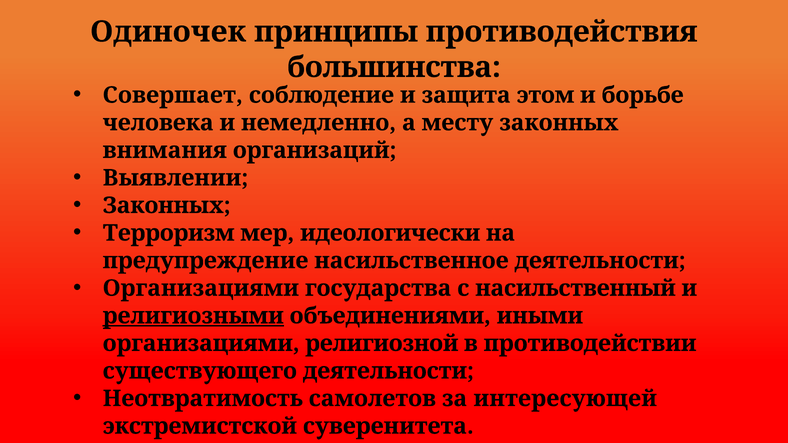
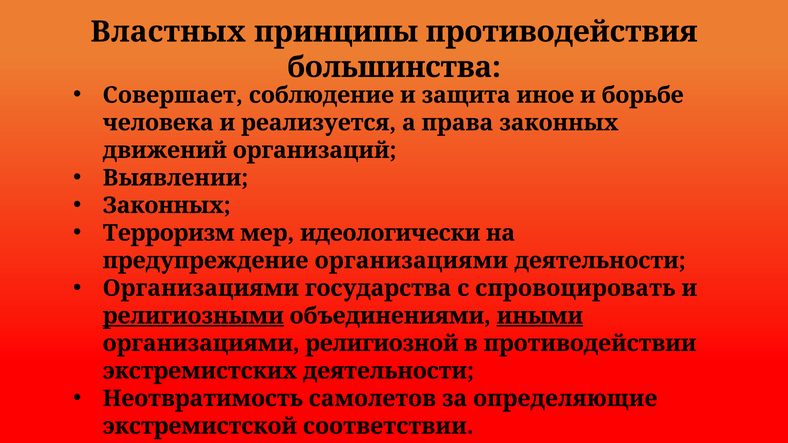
Одиночек: Одиночек -> Властных (168, 32)
этом: этом -> иное (545, 95)
немедленно: немедленно -> реализуется (319, 123)
месту: месту -> права (457, 123)
внимания: внимания -> движений (165, 150)
предупреждение насильственное: насильственное -> организациями (411, 261)
насильственный: насильственный -> спровоцировать (575, 288)
иными underline: none -> present (540, 316)
существующего: существующего -> экстремистских (200, 371)
интересующей: интересующей -> определяющие (565, 399)
суверенитета: суверенитета -> соответствии (388, 426)
